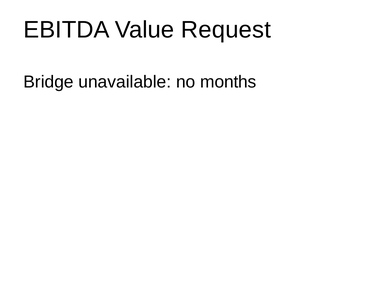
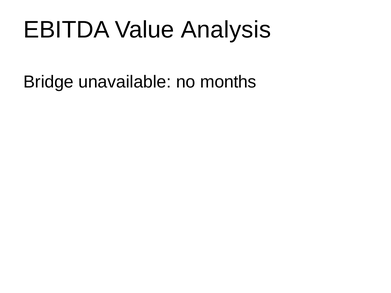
Request: Request -> Analysis (226, 30)
